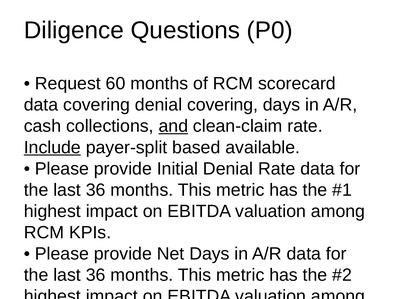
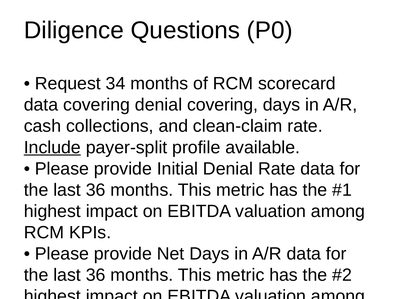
60: 60 -> 34 (116, 83)
and underline: present -> none (173, 126)
based: based -> profile (196, 147)
